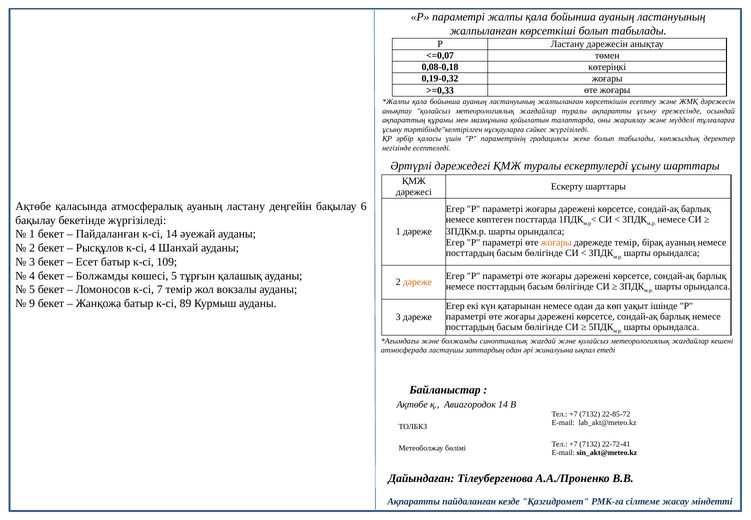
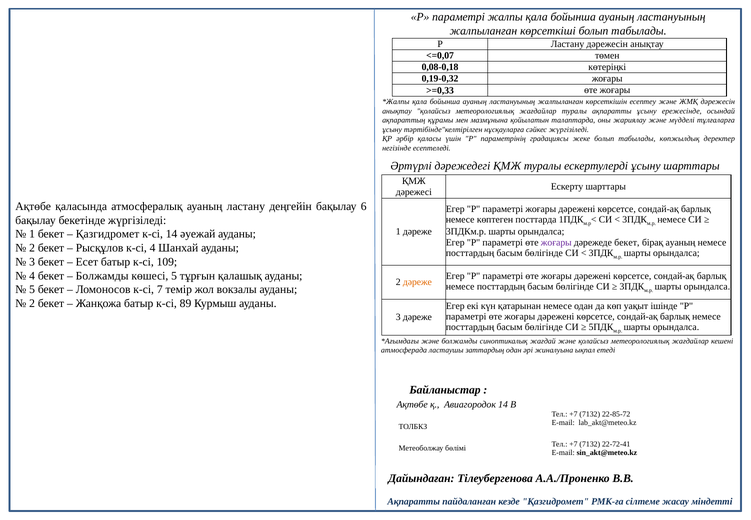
Пайдаланған: Пайдаланған -> Қазгидромет (108, 234)
жоғары colour: orange -> purple (556, 242)
дәрежеде темір: темір -> бекет (627, 242)
9: 9 -> 2 (32, 303)
